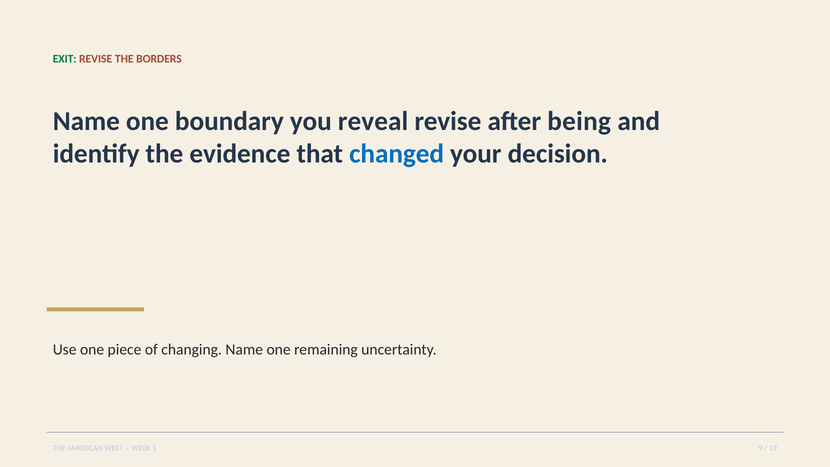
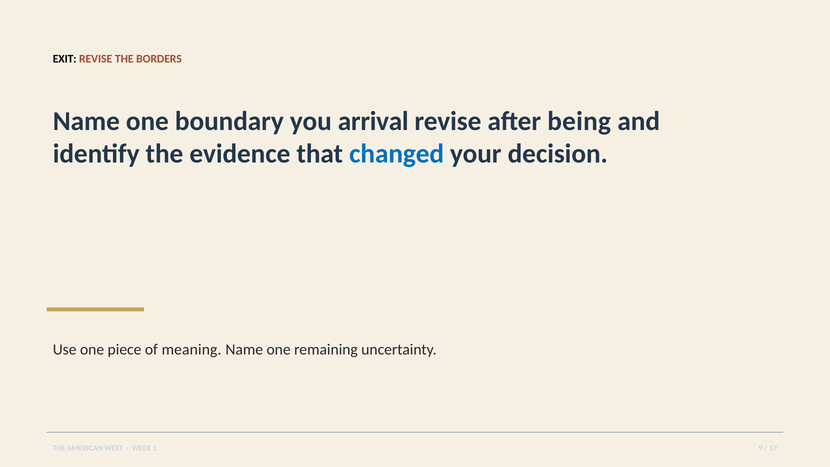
EXIT colour: green -> black (65, 59)
reveal: reveal -> arrival (373, 121)
changing: changing -> meaning (192, 349)
